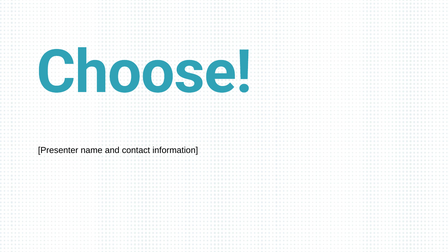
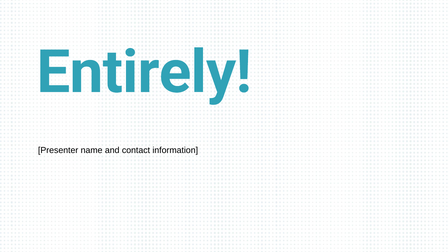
Choose: Choose -> Entirely (144, 72)
